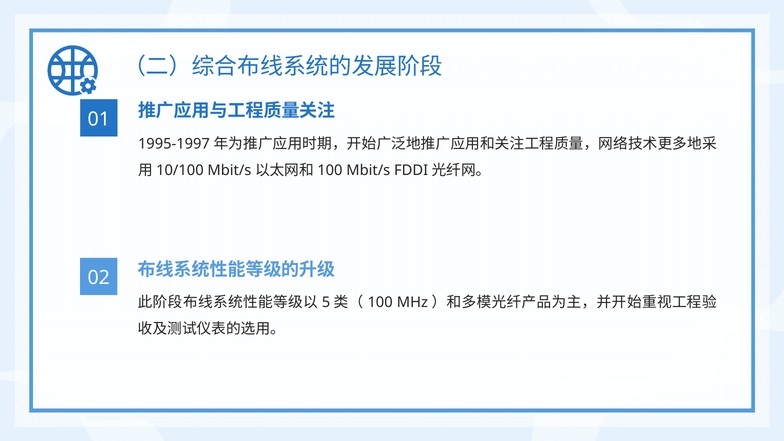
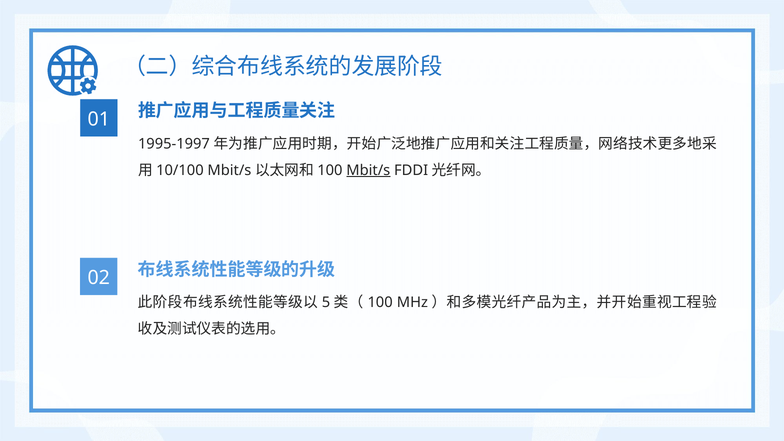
Mbit/s underline: none -> present (368, 170)
